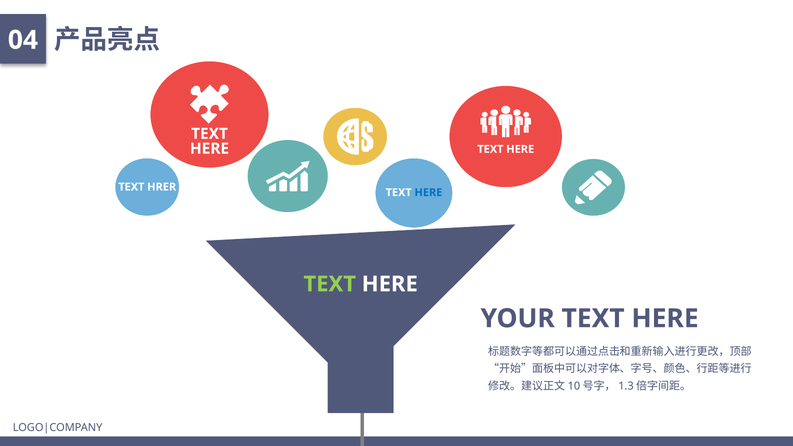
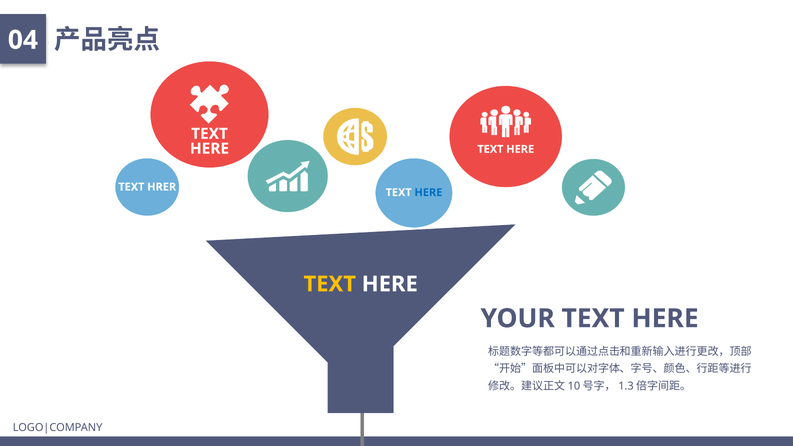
TEXT colour: light green -> yellow (330, 284)
